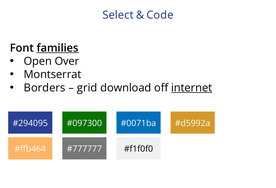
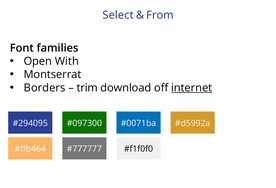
Code: Code -> From (160, 15)
families underline: present -> none (58, 48)
Over: Over -> With (67, 61)
grid: grid -> trim (87, 88)
